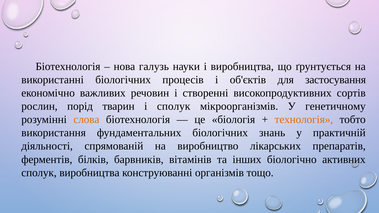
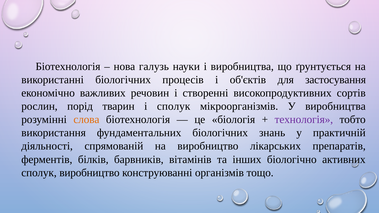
У генетичному: генетичному -> виробництва (335, 106)
технологія colour: orange -> purple (304, 120)
сполук виробництва: виробництва -> виробництво (89, 173)
